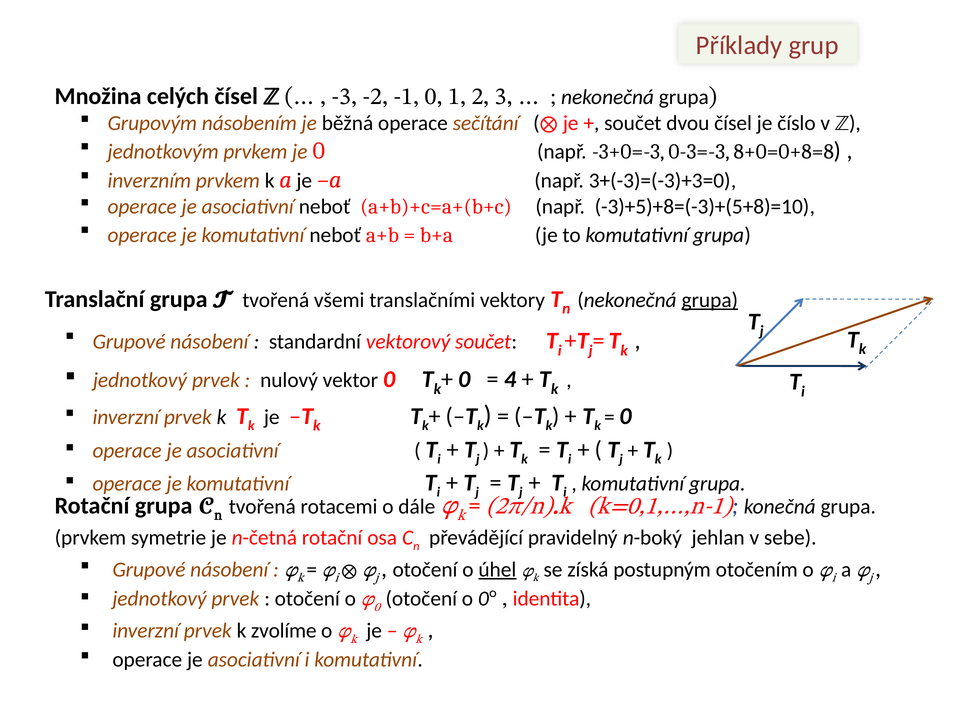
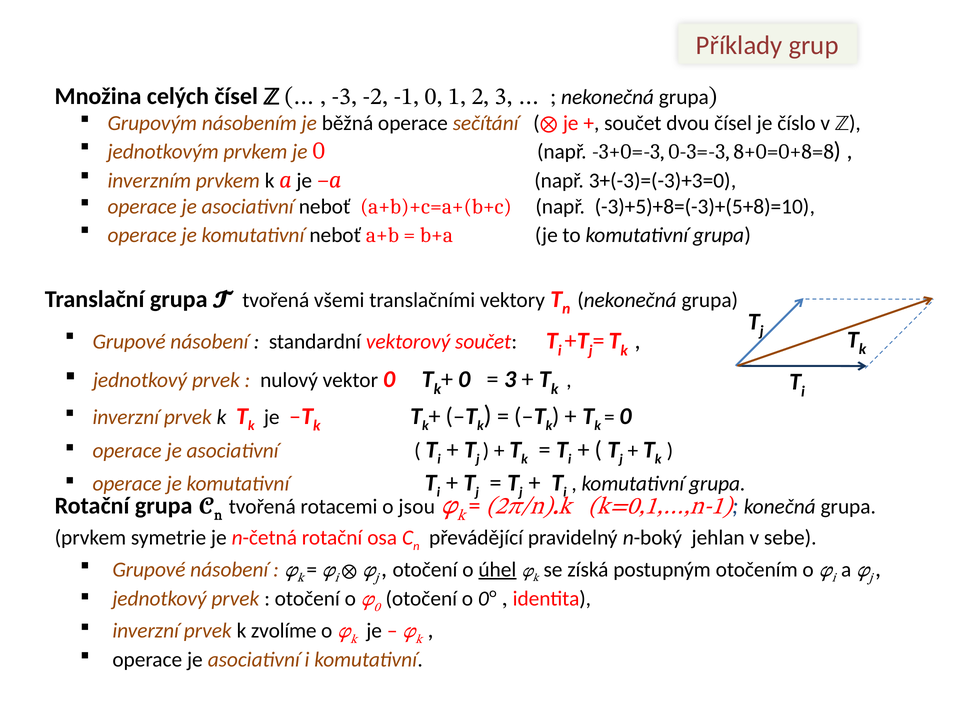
grupa underline: present -> none (710, 300)
4: 4 -> 3 (510, 379)
dále: dále -> jsou (417, 506)
